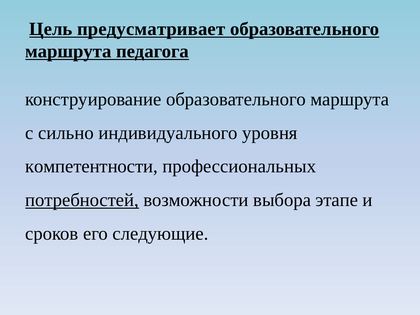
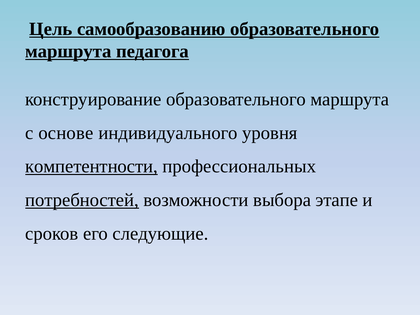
предусматривает: предусматривает -> самообразованию (151, 29)
сильно: сильно -> основе (66, 133)
компетентности underline: none -> present (92, 167)
